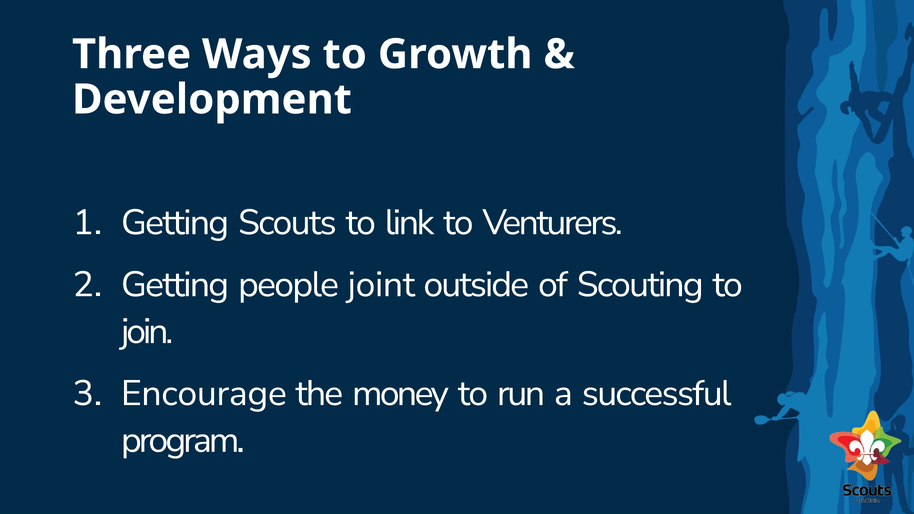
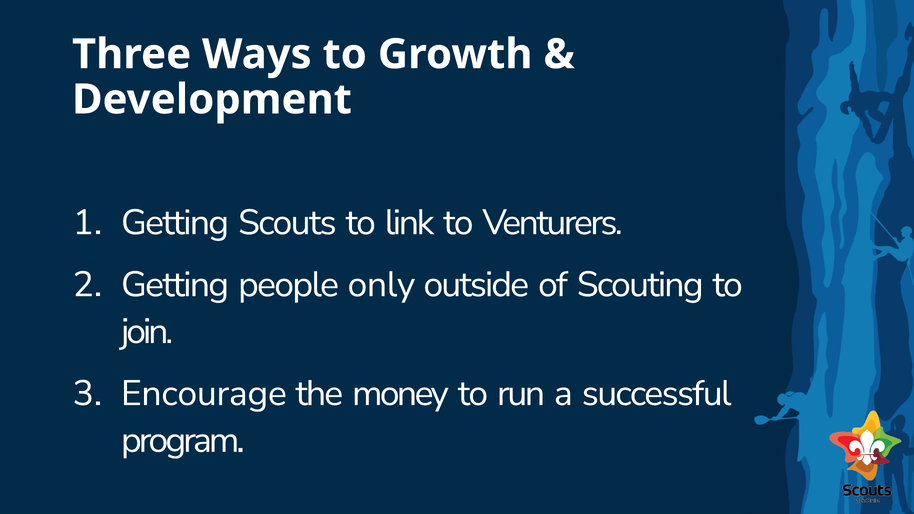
joint: joint -> only (381, 285)
